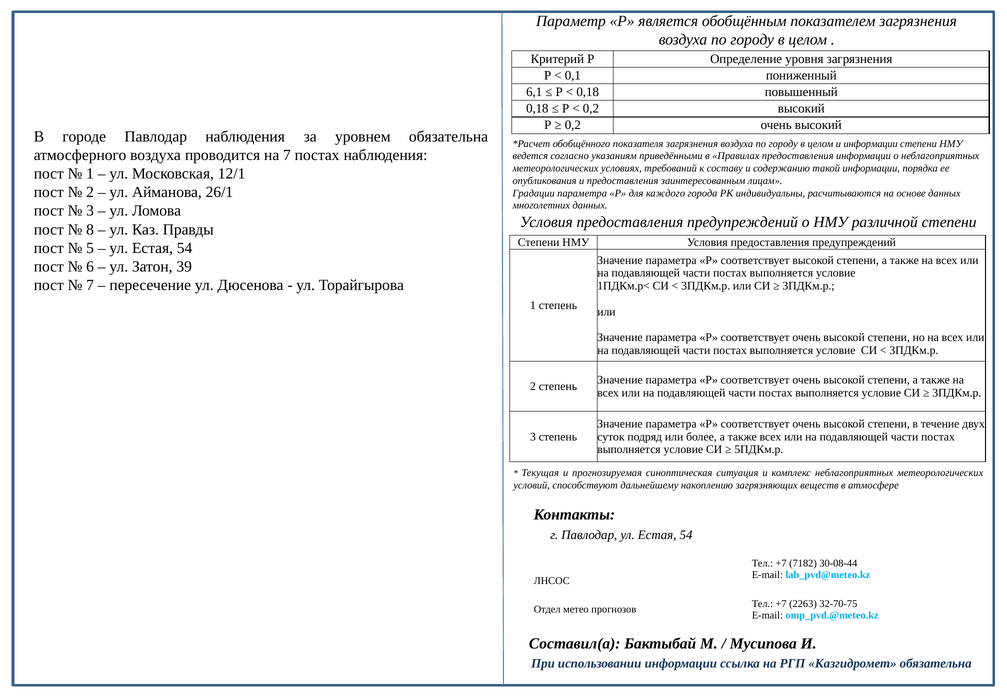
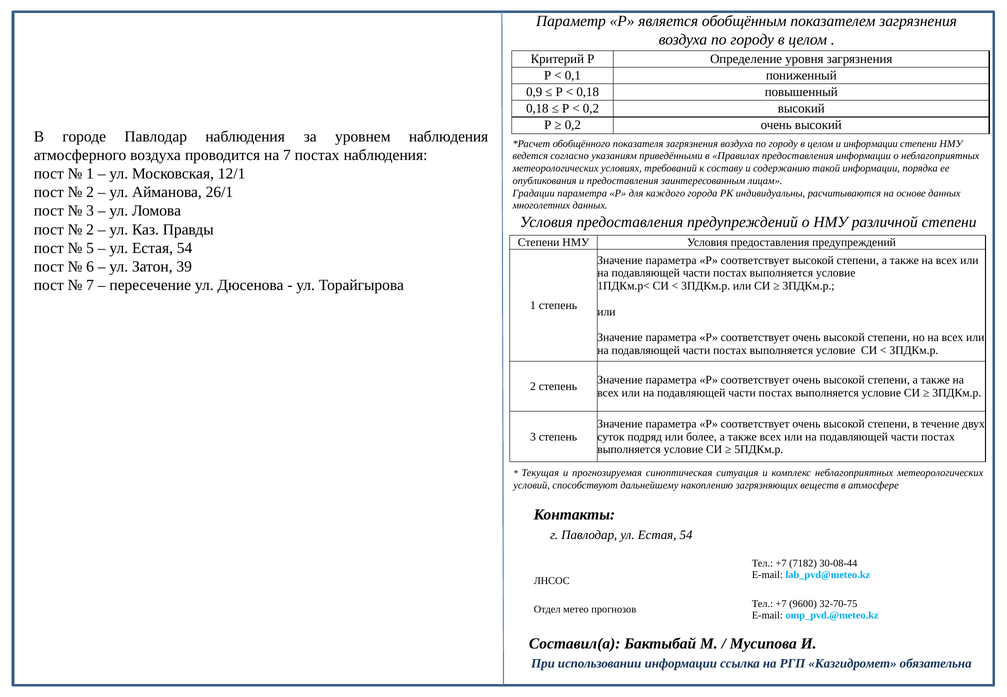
6,1: 6,1 -> 0,9 (534, 92)
уровнем обязательна: обязательна -> наблюдения (449, 137)
8: 8 -> 2 (90, 230)
2263: 2263 -> 9600 (803, 604)
